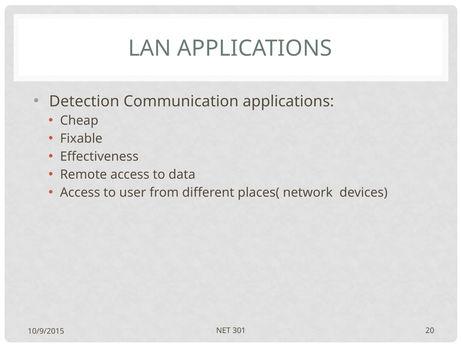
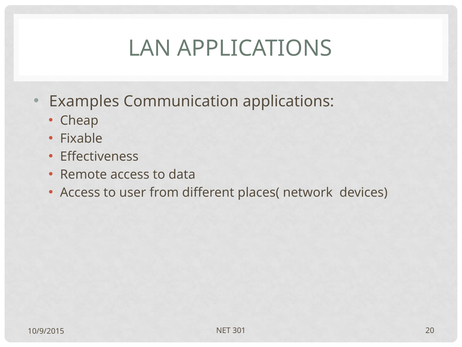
Detection: Detection -> Examples (84, 101)
